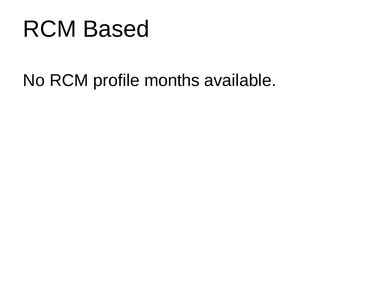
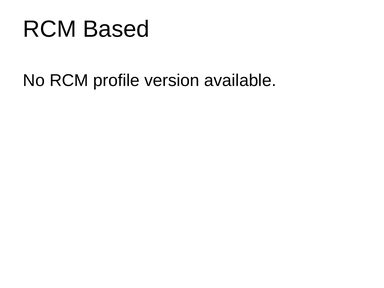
months: months -> version (172, 81)
